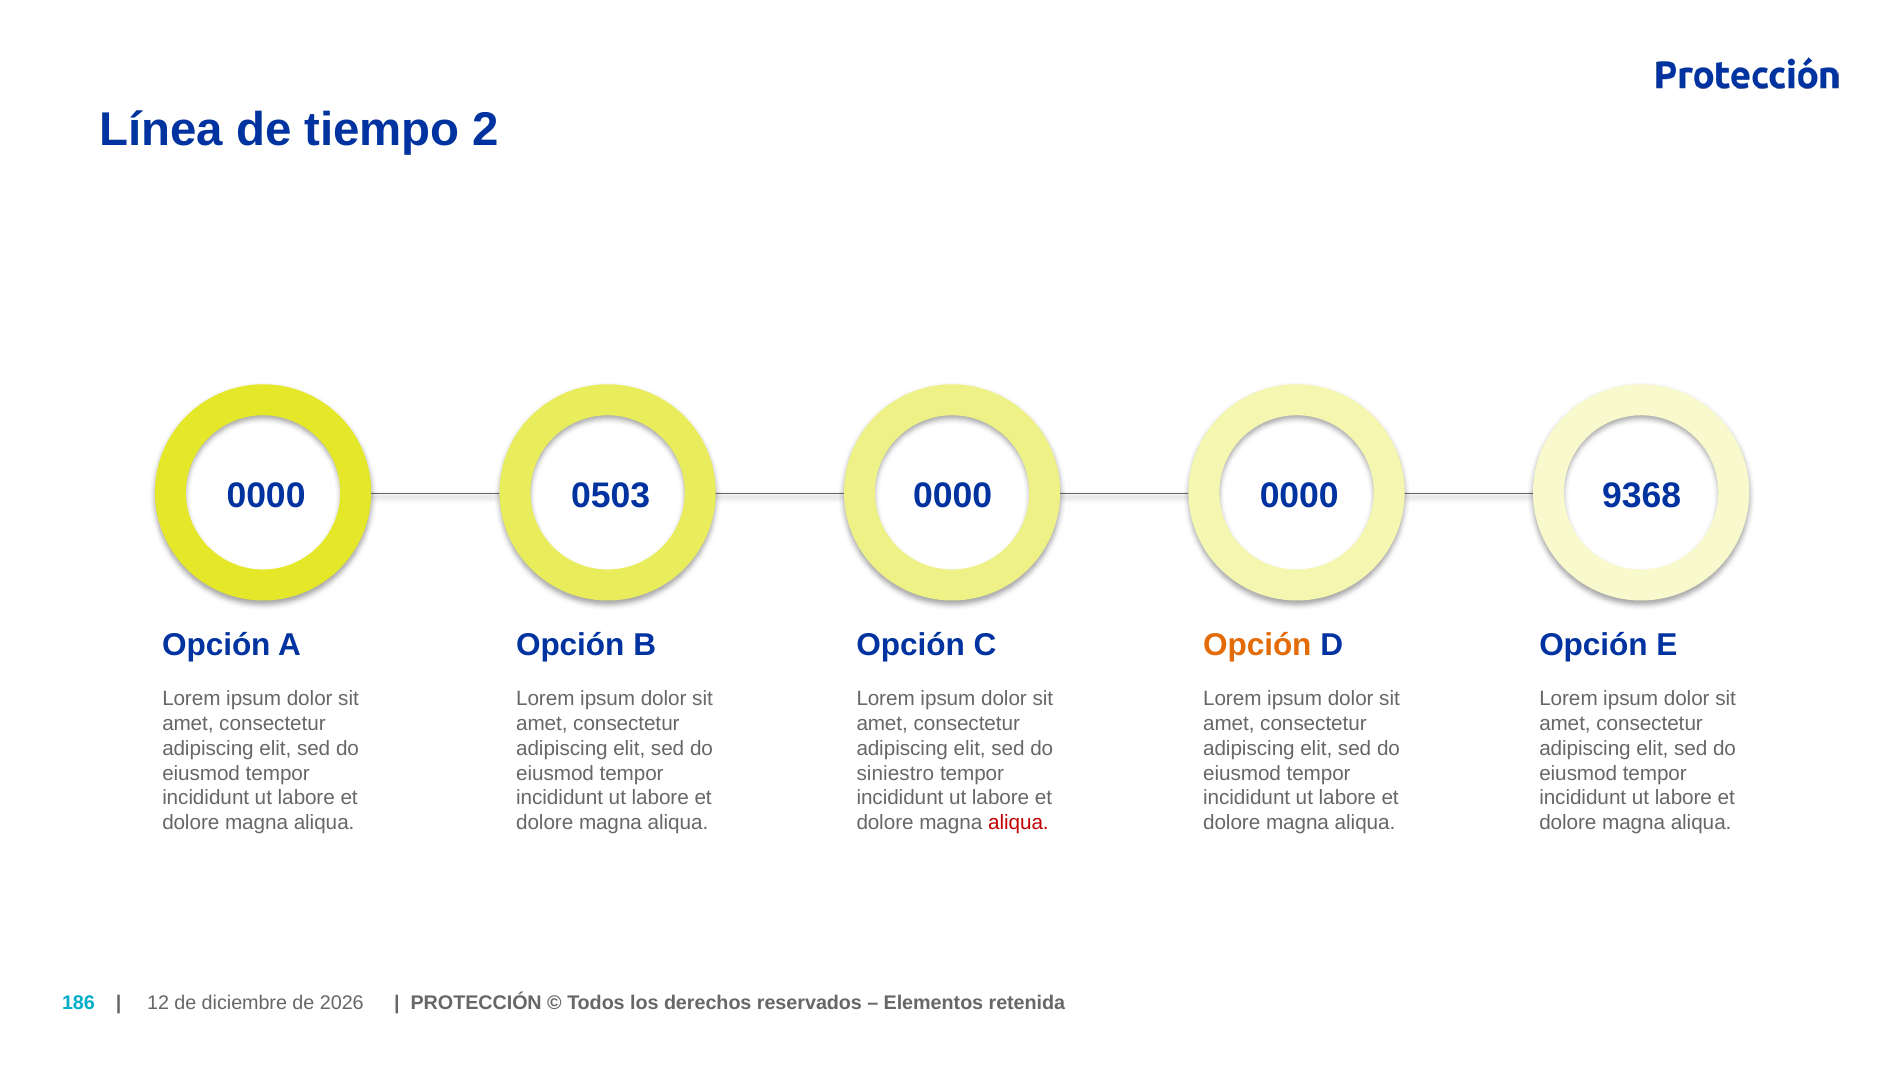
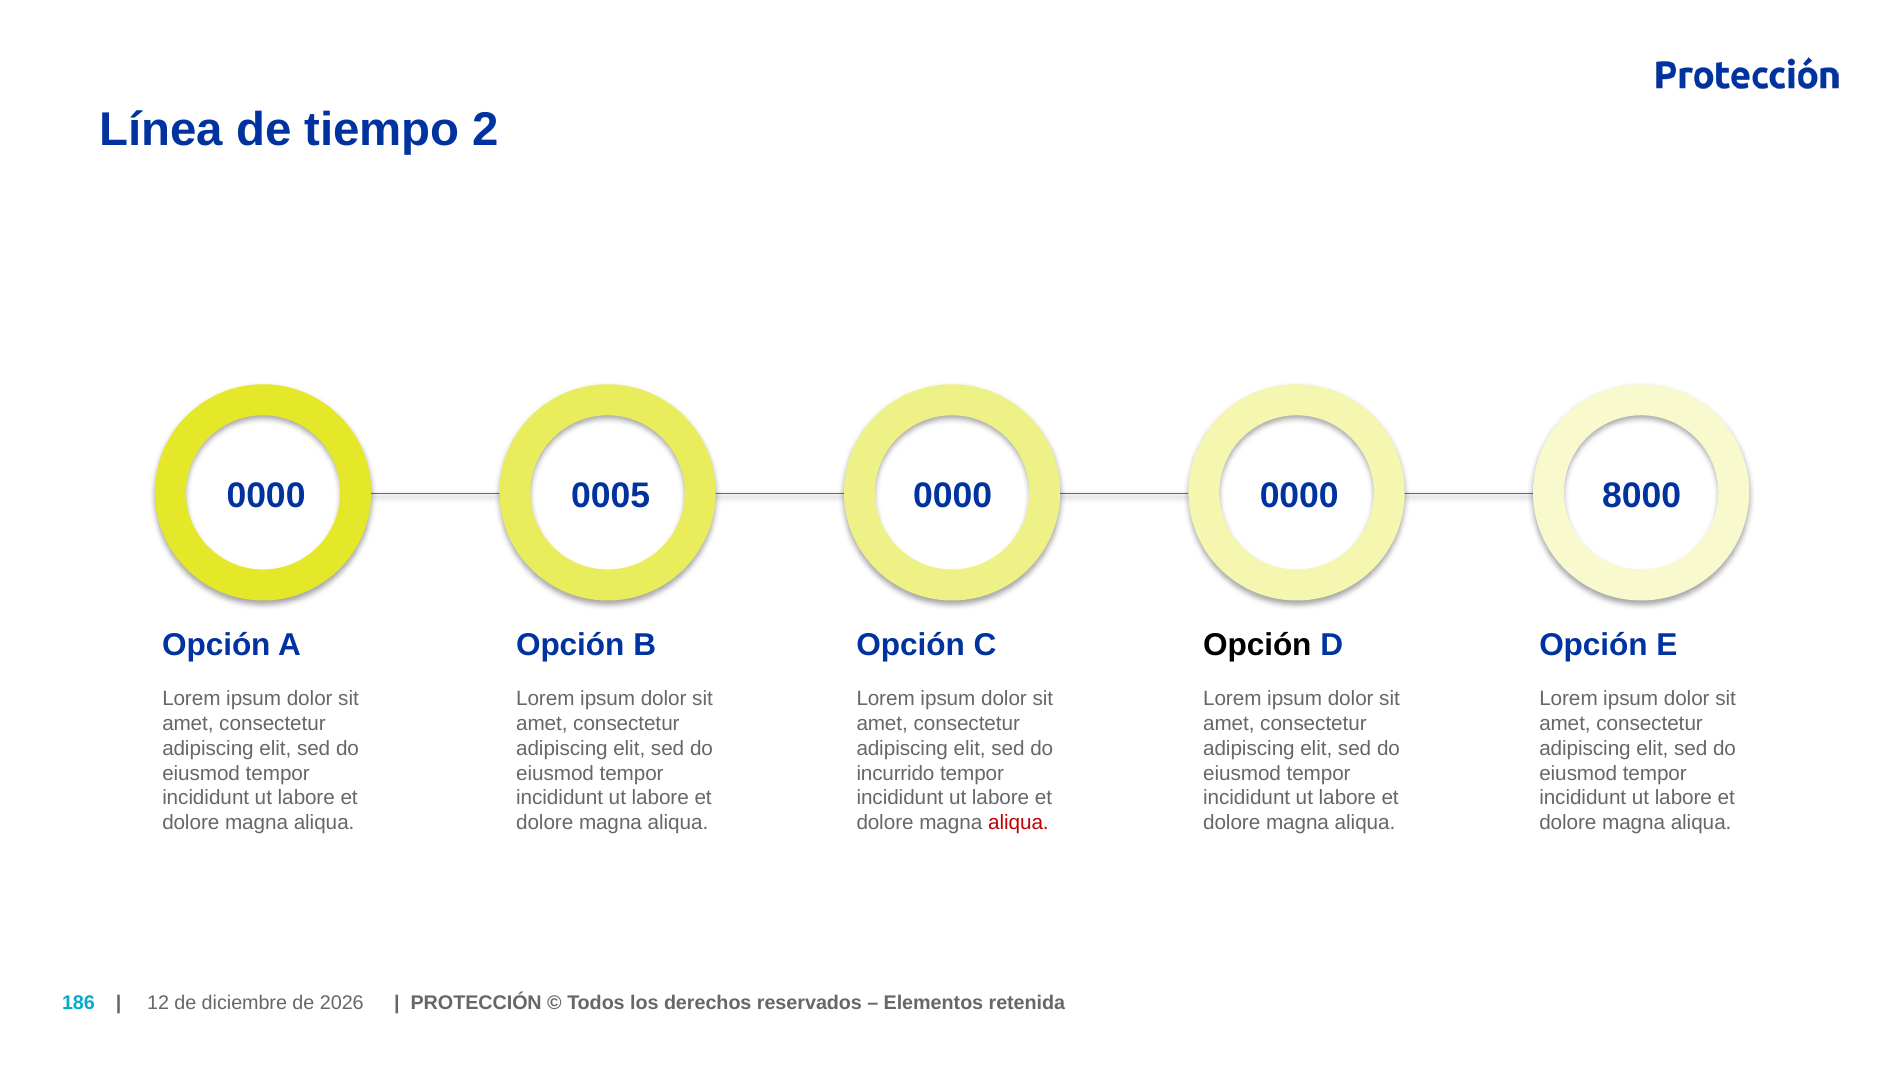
0503: 0503 -> 0005 (611, 496)
9368: 9368 -> 8000 (1642, 496)
Opción colour: orange -> black (1257, 645)
siniestro: siniestro -> incurrido (896, 773)
